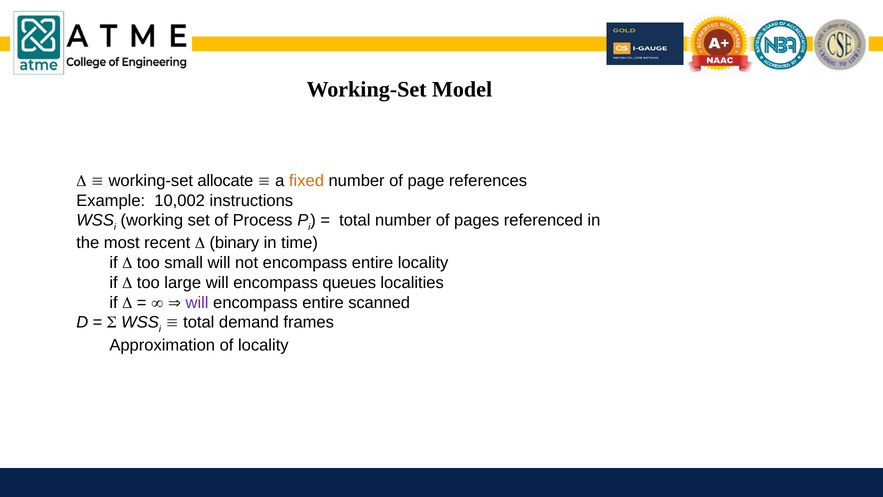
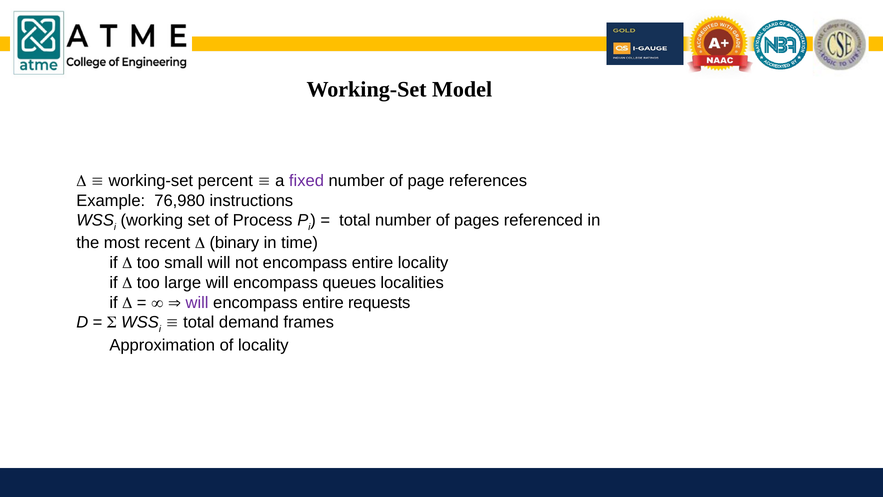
allocate: allocate -> percent (225, 181)
fixed colour: orange -> purple (306, 181)
10,002: 10,002 -> 76,980 (180, 200)
scanned: scanned -> requests (379, 302)
